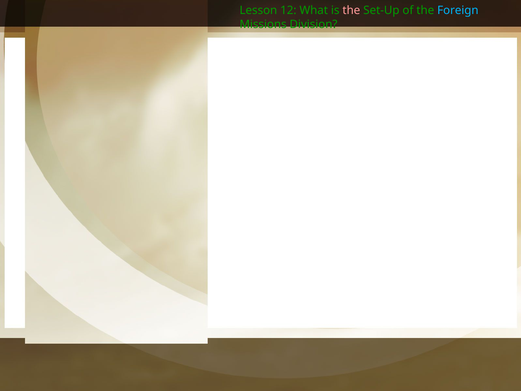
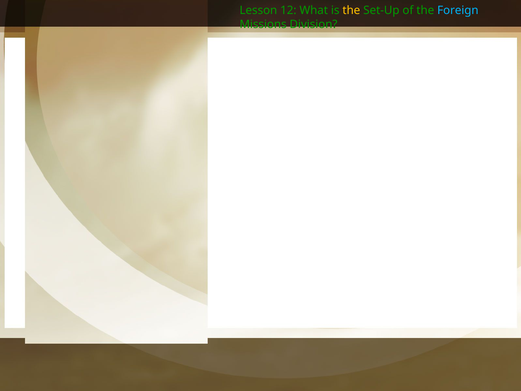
the colour: pink -> yellow (351, 10)
